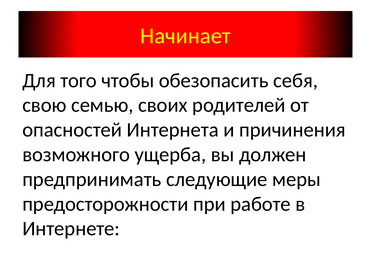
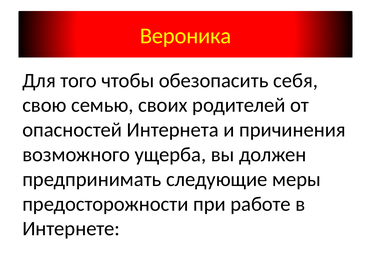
Начинает: Начинает -> Вероника (186, 36)
